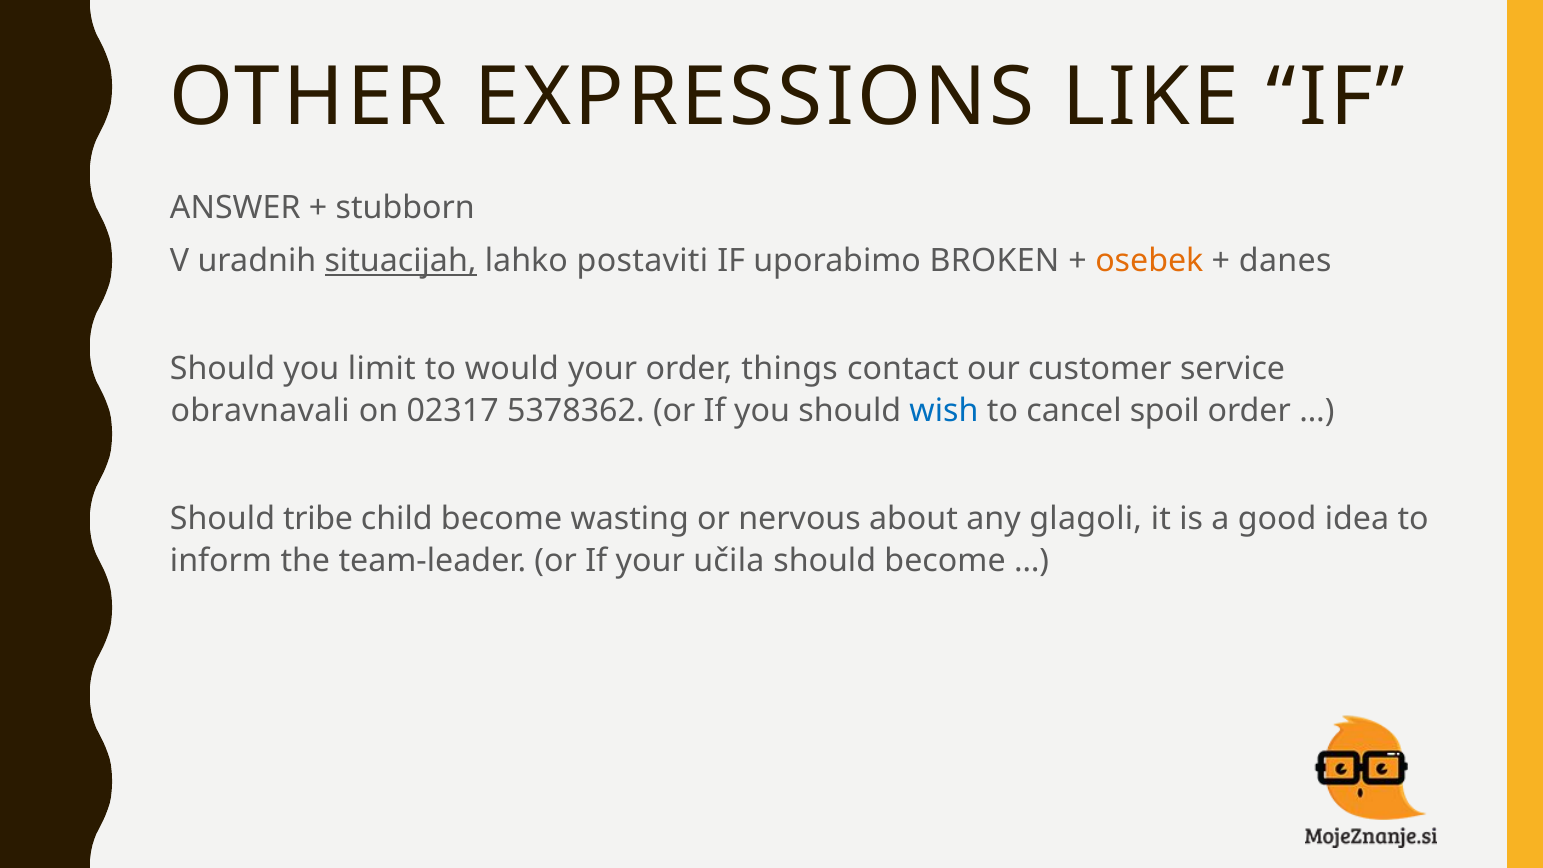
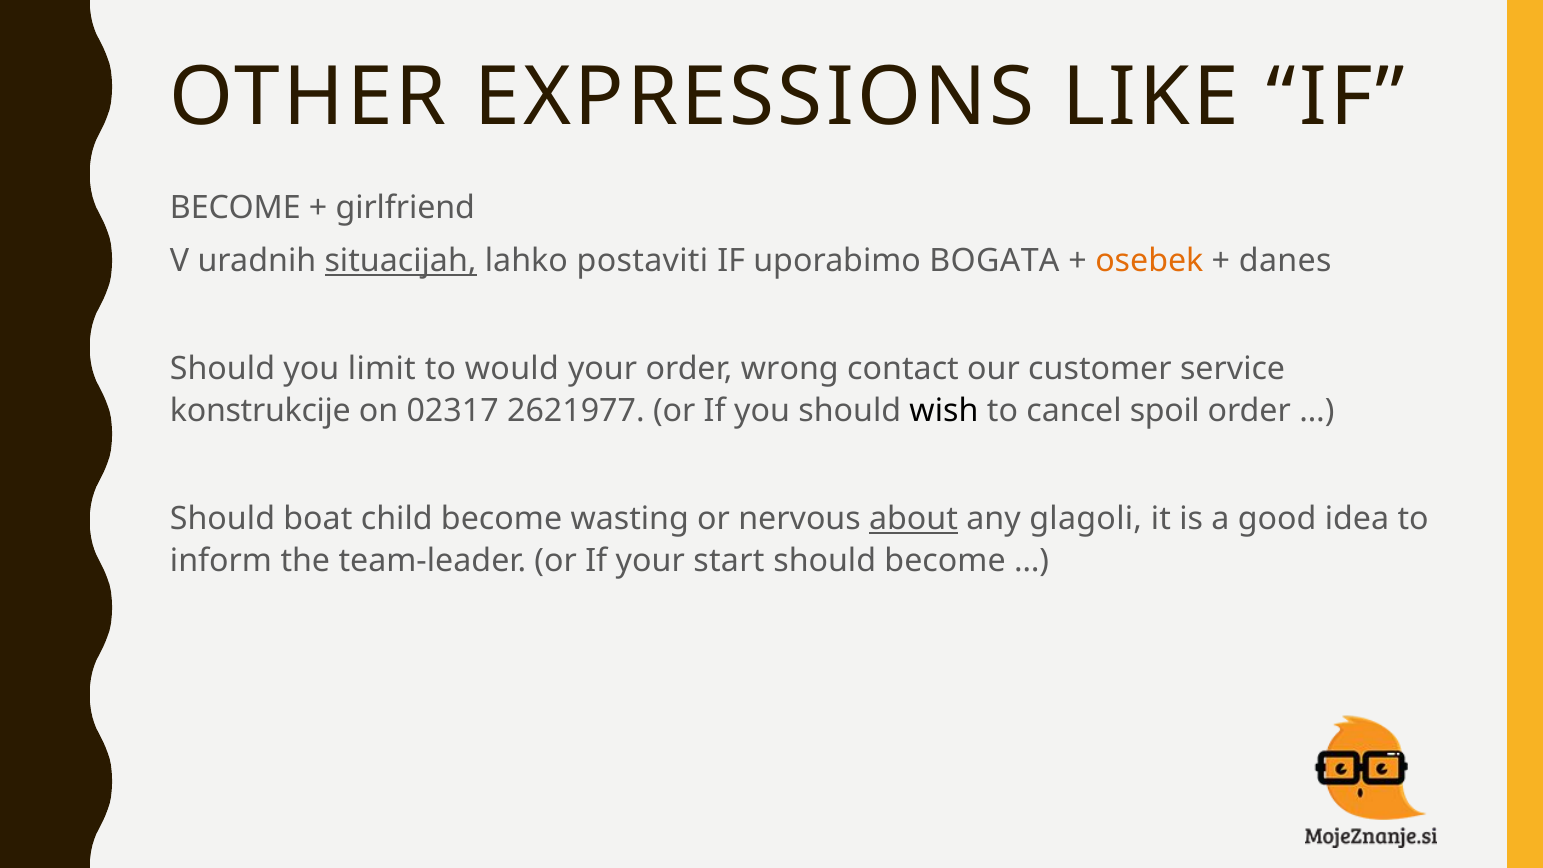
ANSWER: ANSWER -> BECOME (235, 208)
stubborn: stubborn -> girlfriend (405, 208)
BROKEN: BROKEN -> BOGATA (994, 261)
things: things -> wrong (790, 369)
obravnavali: obravnavali -> konstrukcije (260, 411)
5378362: 5378362 -> 2621977 (576, 411)
wish colour: blue -> black (944, 411)
tribe: tribe -> boat (318, 519)
about underline: none -> present (914, 519)
učila: učila -> start (729, 561)
